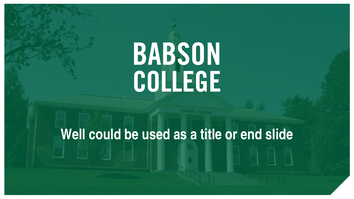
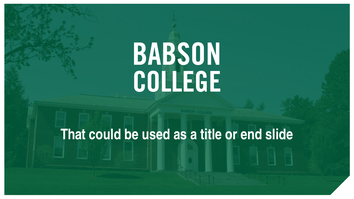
Well: Well -> That (73, 134)
